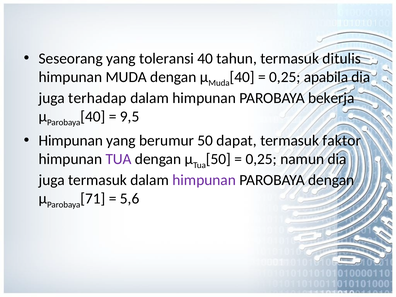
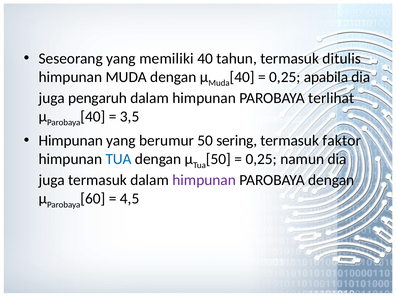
toleransi: toleransi -> memiliki (166, 58)
terhadap: terhadap -> pengaruh (98, 98)
bekerja: bekerja -> terlihat (331, 98)
9,5: 9,5 -> 3,5 (130, 117)
dapat: dapat -> sering (237, 141)
TUA colour: purple -> blue (119, 159)
71: 71 -> 60 (93, 199)
5,6: 5,6 -> 4,5 (130, 199)
